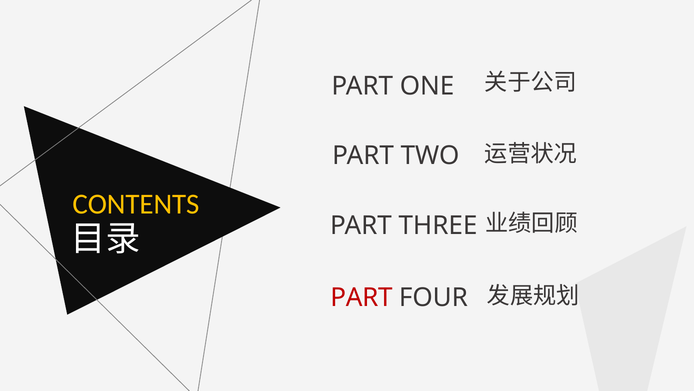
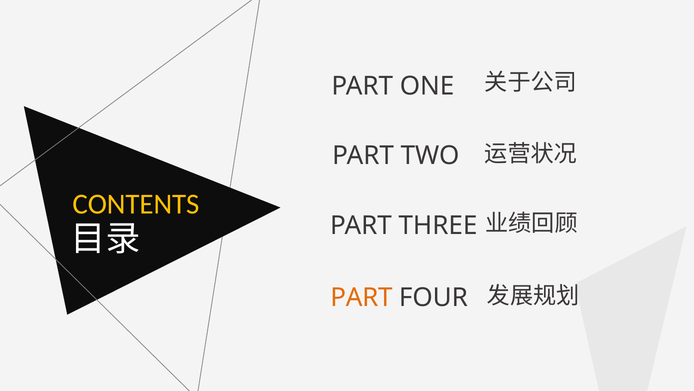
PART colour: red -> orange (361, 297)
